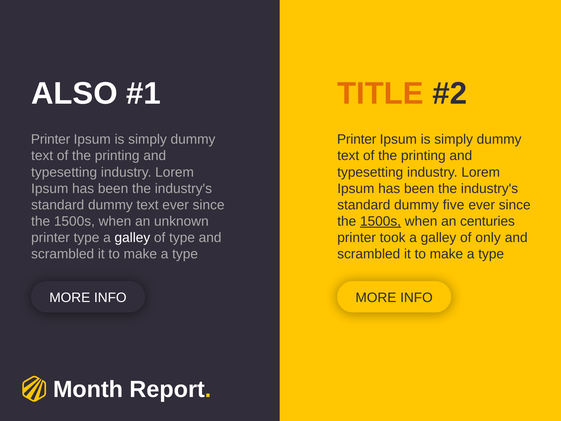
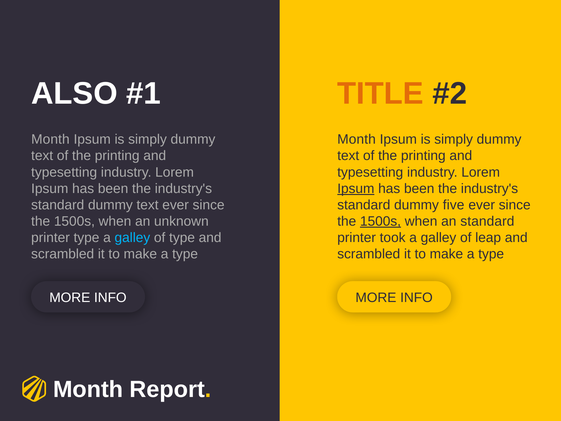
Printer: Printer -> Month (357, 139)
Printer: Printer -> Month (50, 139)
Ipsum underline: none -> present (356, 188)
an centuries: centuries -> standard (487, 221)
galley colour: white -> light blue (132, 238)
only: only -> leap (488, 238)
